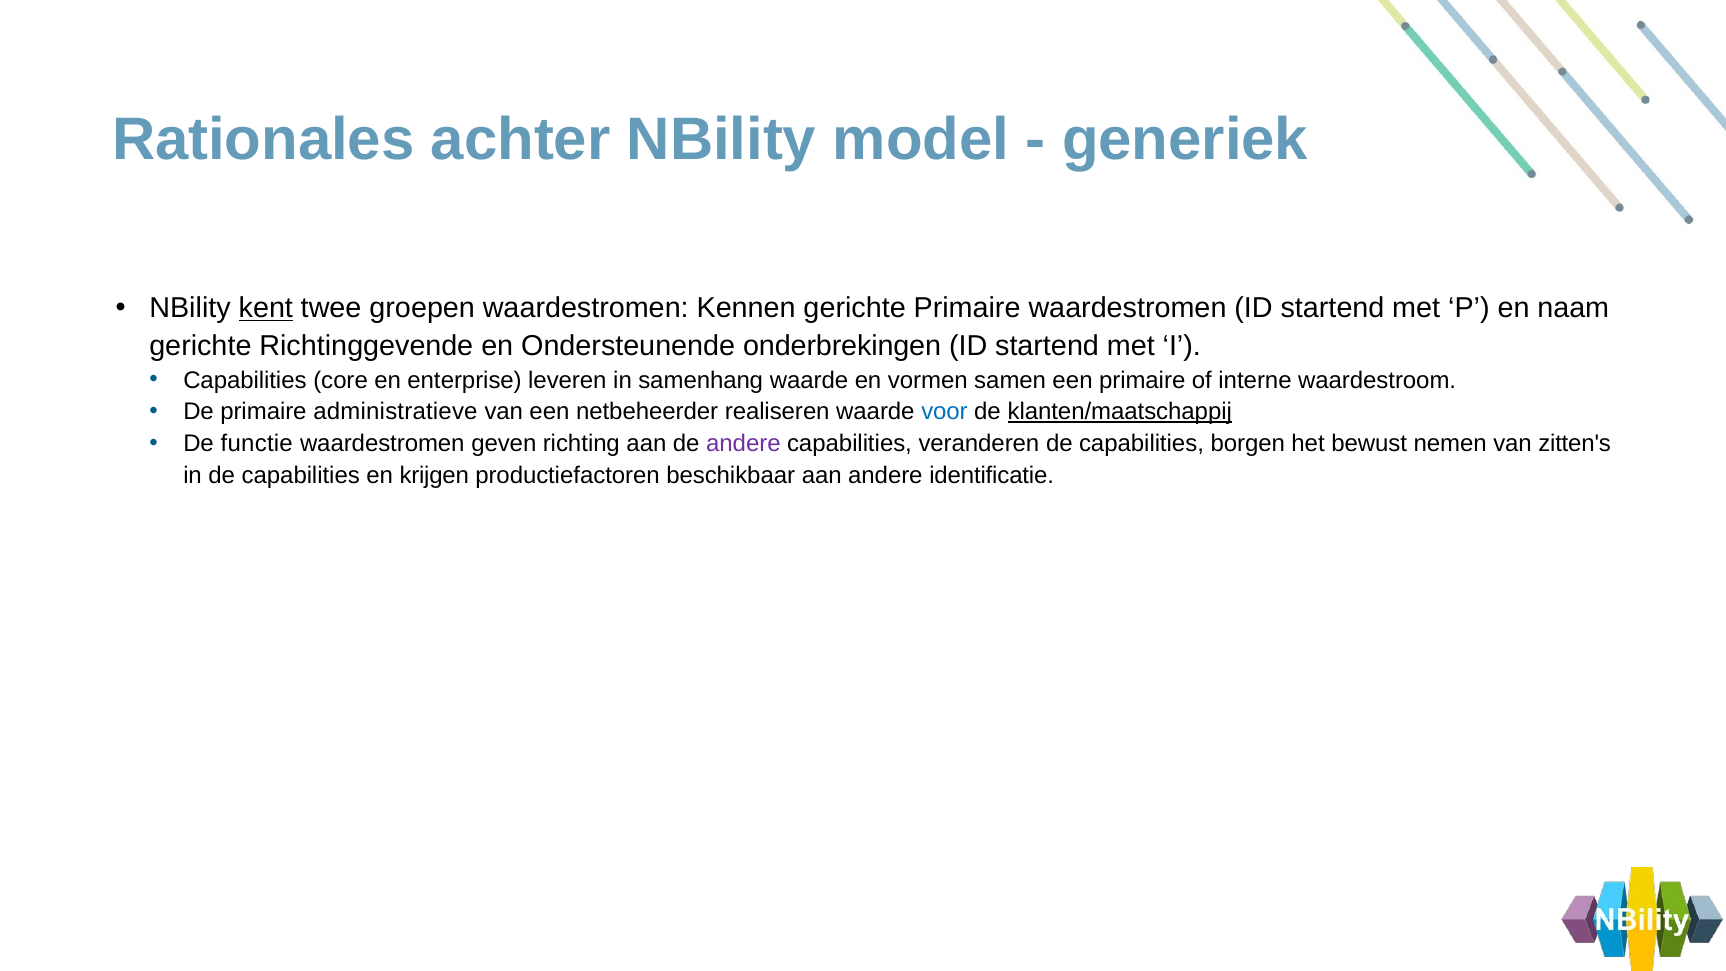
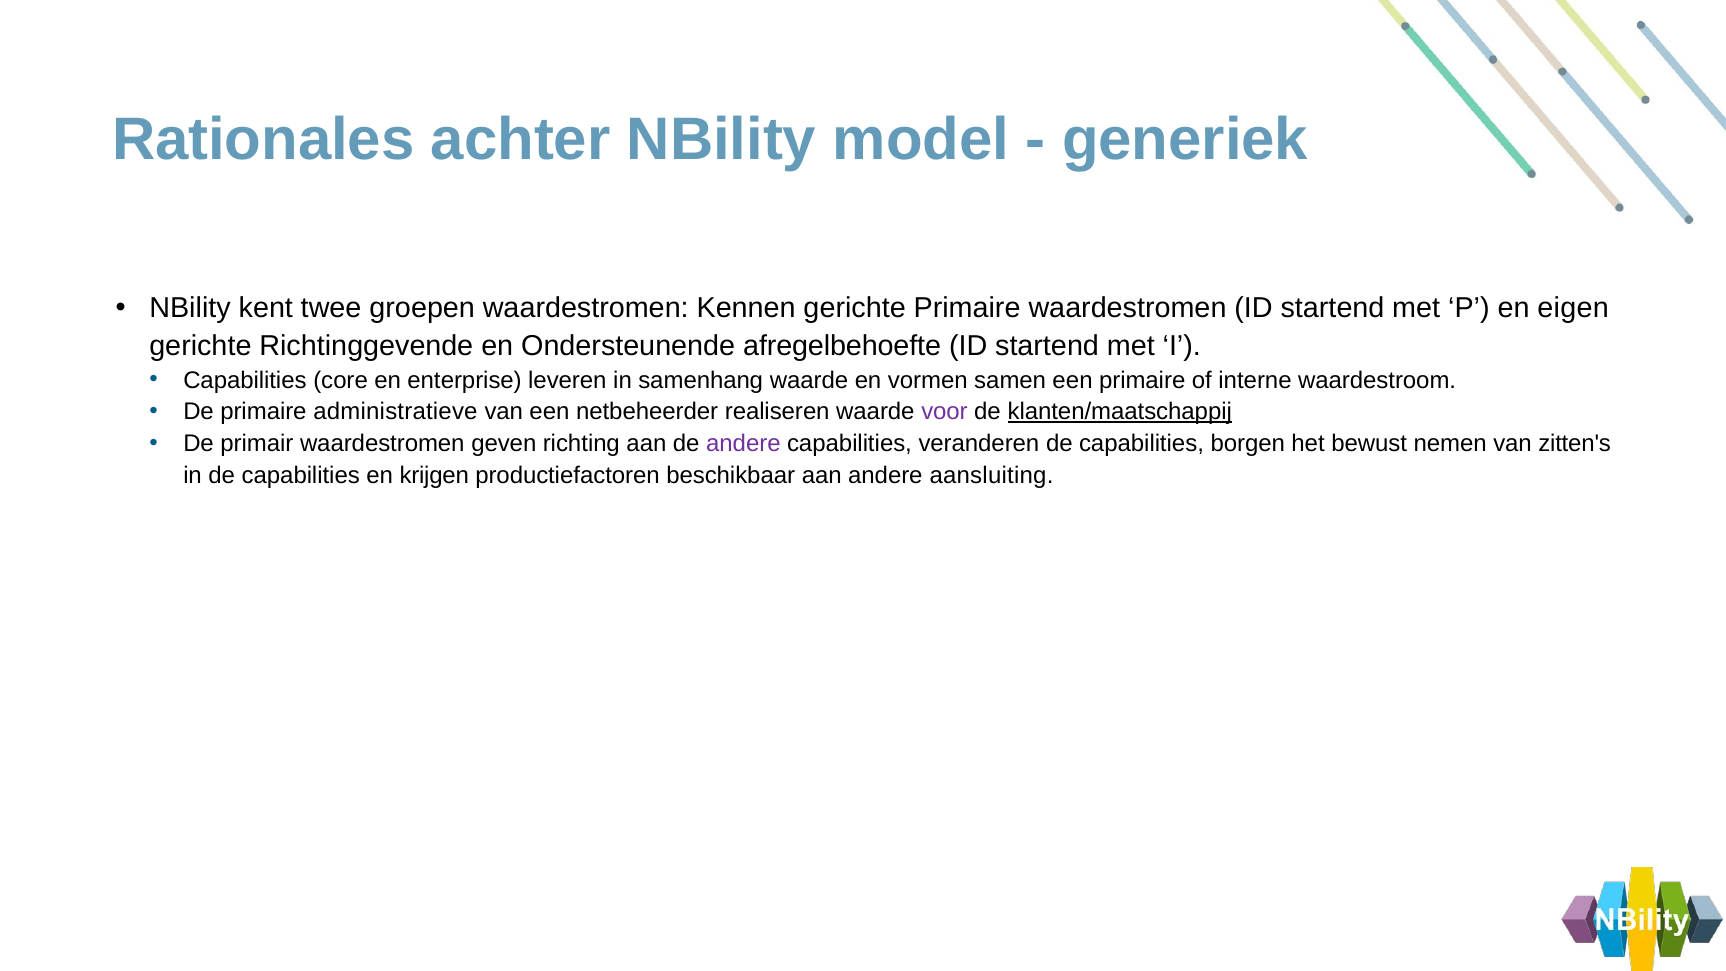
kent underline: present -> none (266, 308)
naam: naam -> eigen (1573, 308)
onderbrekingen: onderbrekingen -> afregelbehoefte (842, 346)
voor colour: blue -> purple (944, 412)
functie: functie -> primair (257, 443)
identificatie: identificatie -> aansluiting (991, 475)
